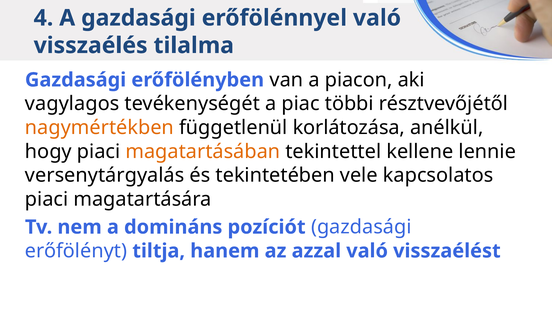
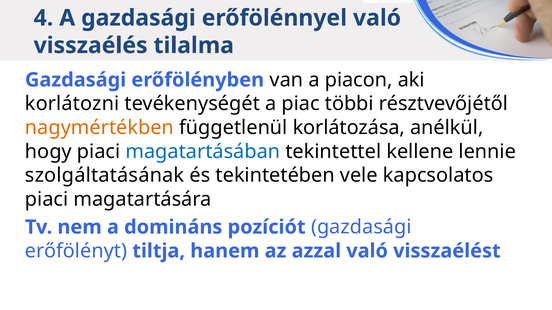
vagylagos: vagylagos -> korlátozni (72, 104)
magatartásában colour: orange -> blue (203, 152)
versenytárgyalás: versenytárgyalás -> szolgáltatásának (105, 176)
